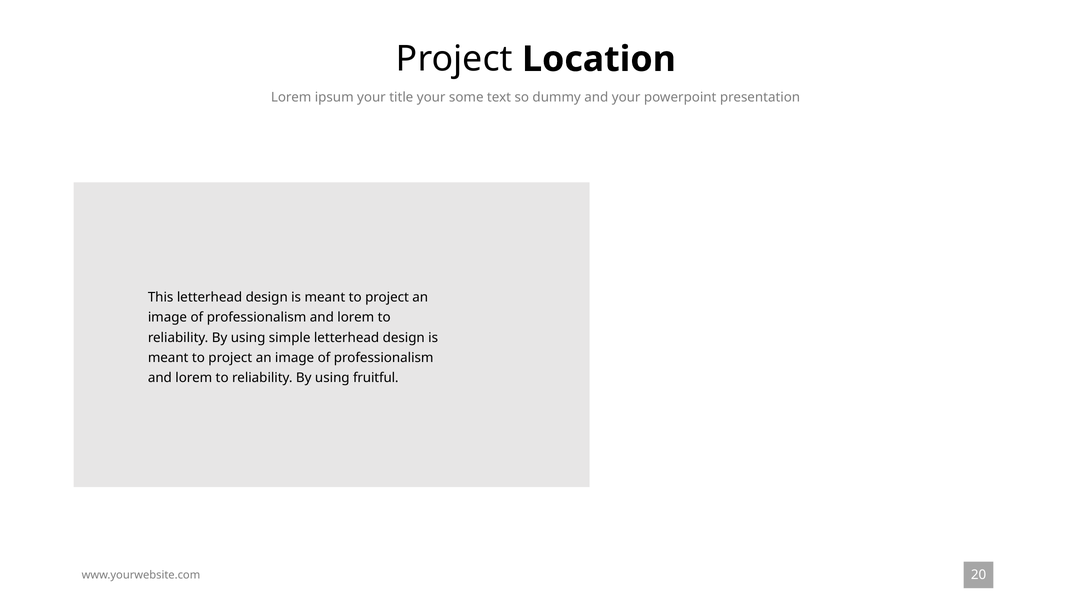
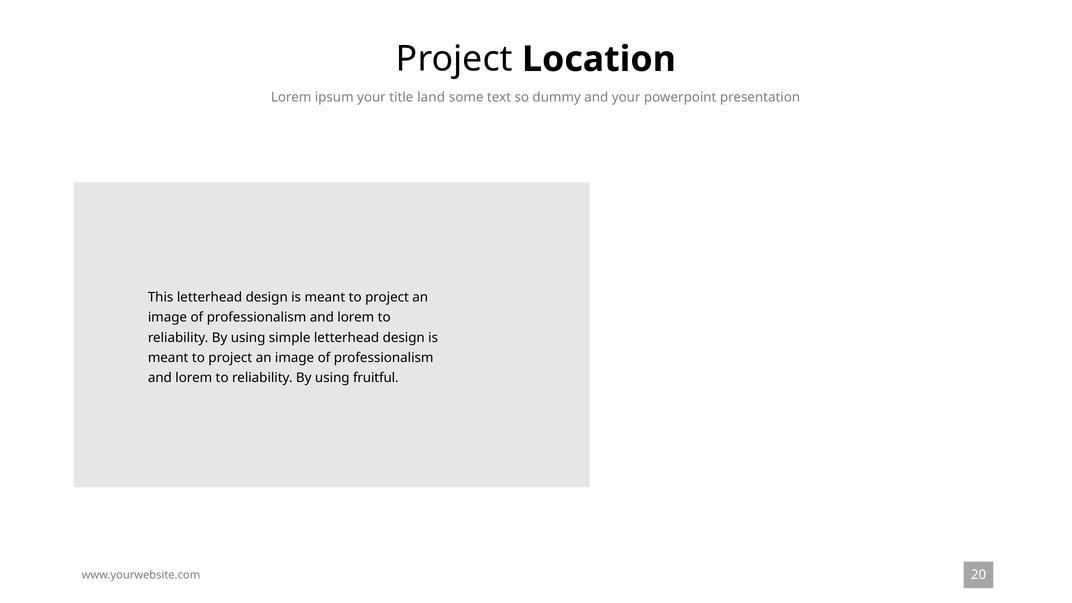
title your: your -> land (431, 97)
